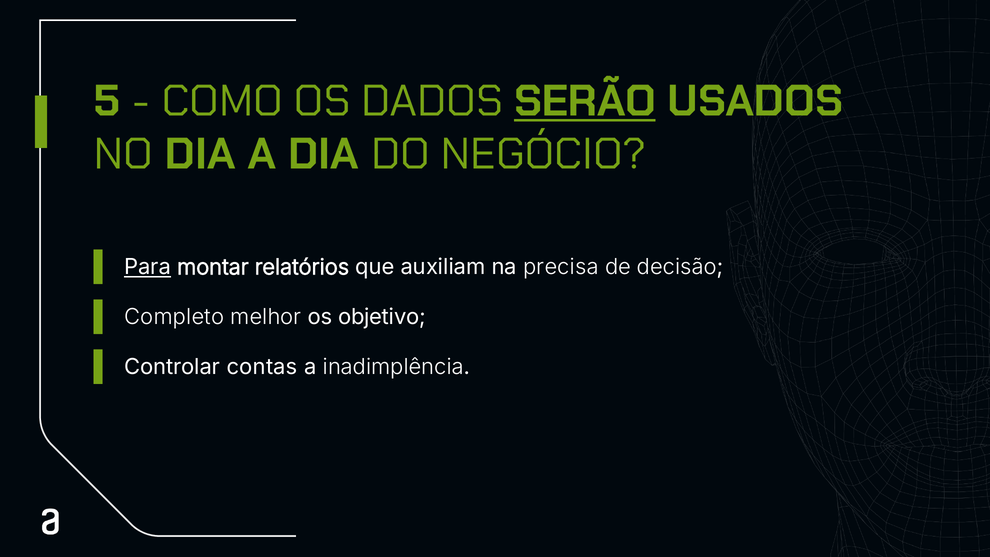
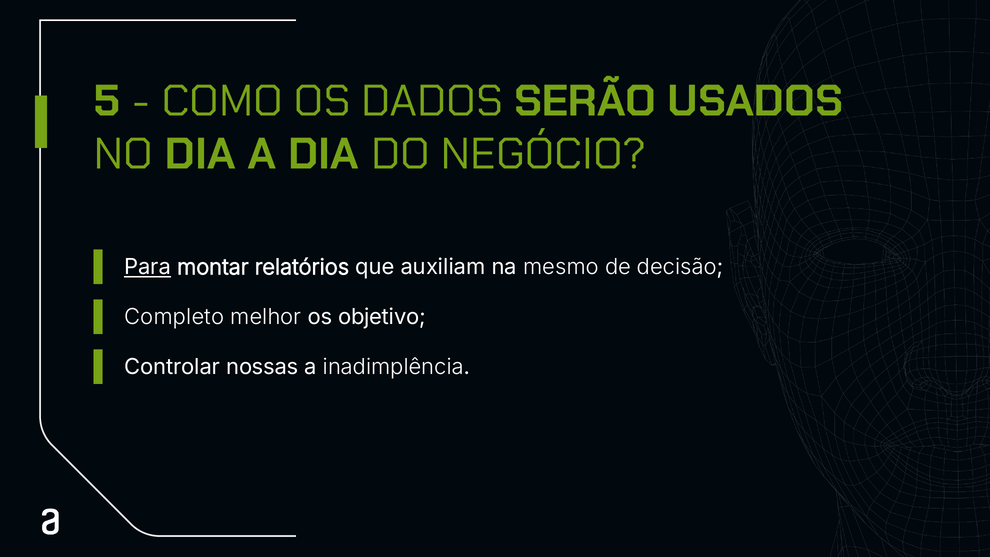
SERÃO underline: present -> none (585, 101)
precisa: precisa -> mesmo (561, 267)
contas: contas -> nossas (262, 367)
